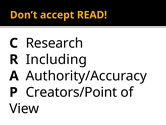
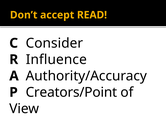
Research: Research -> Consider (54, 43)
Including: Including -> Influence (56, 59)
